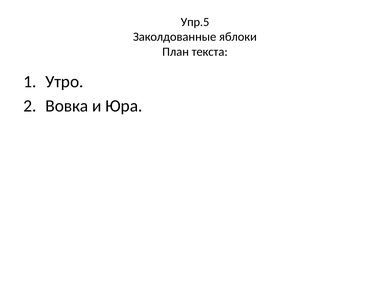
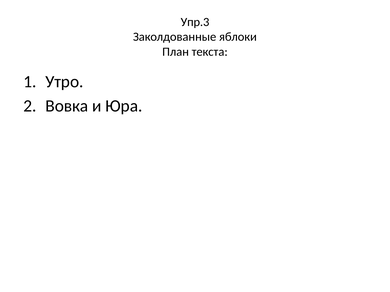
Упр.5: Упр.5 -> Упр.3 (195, 22)
